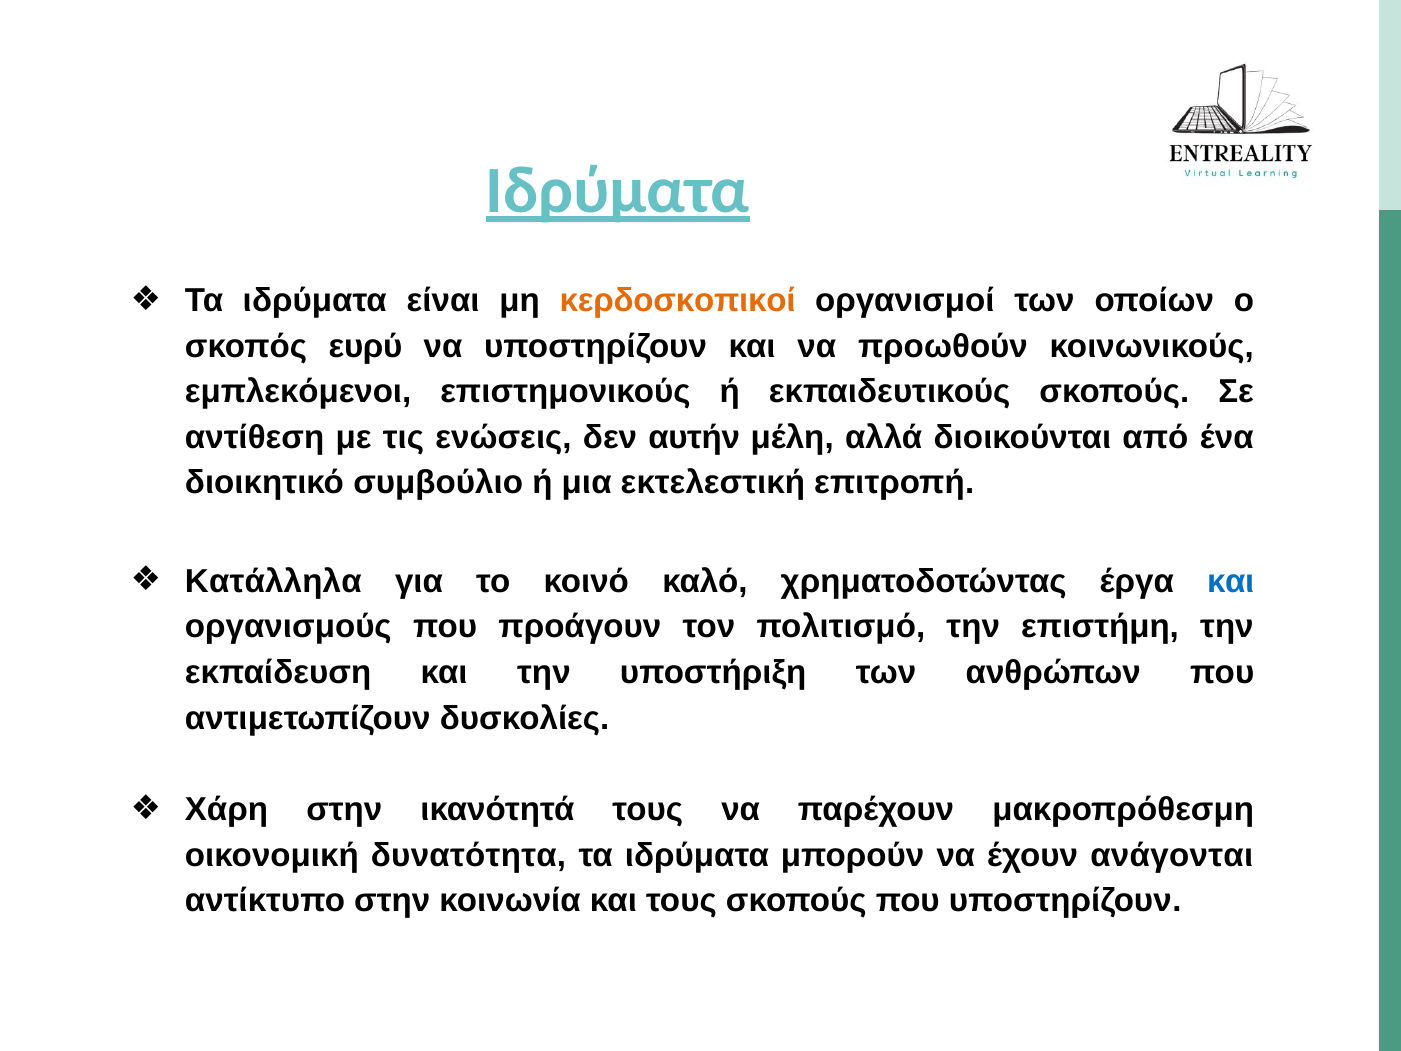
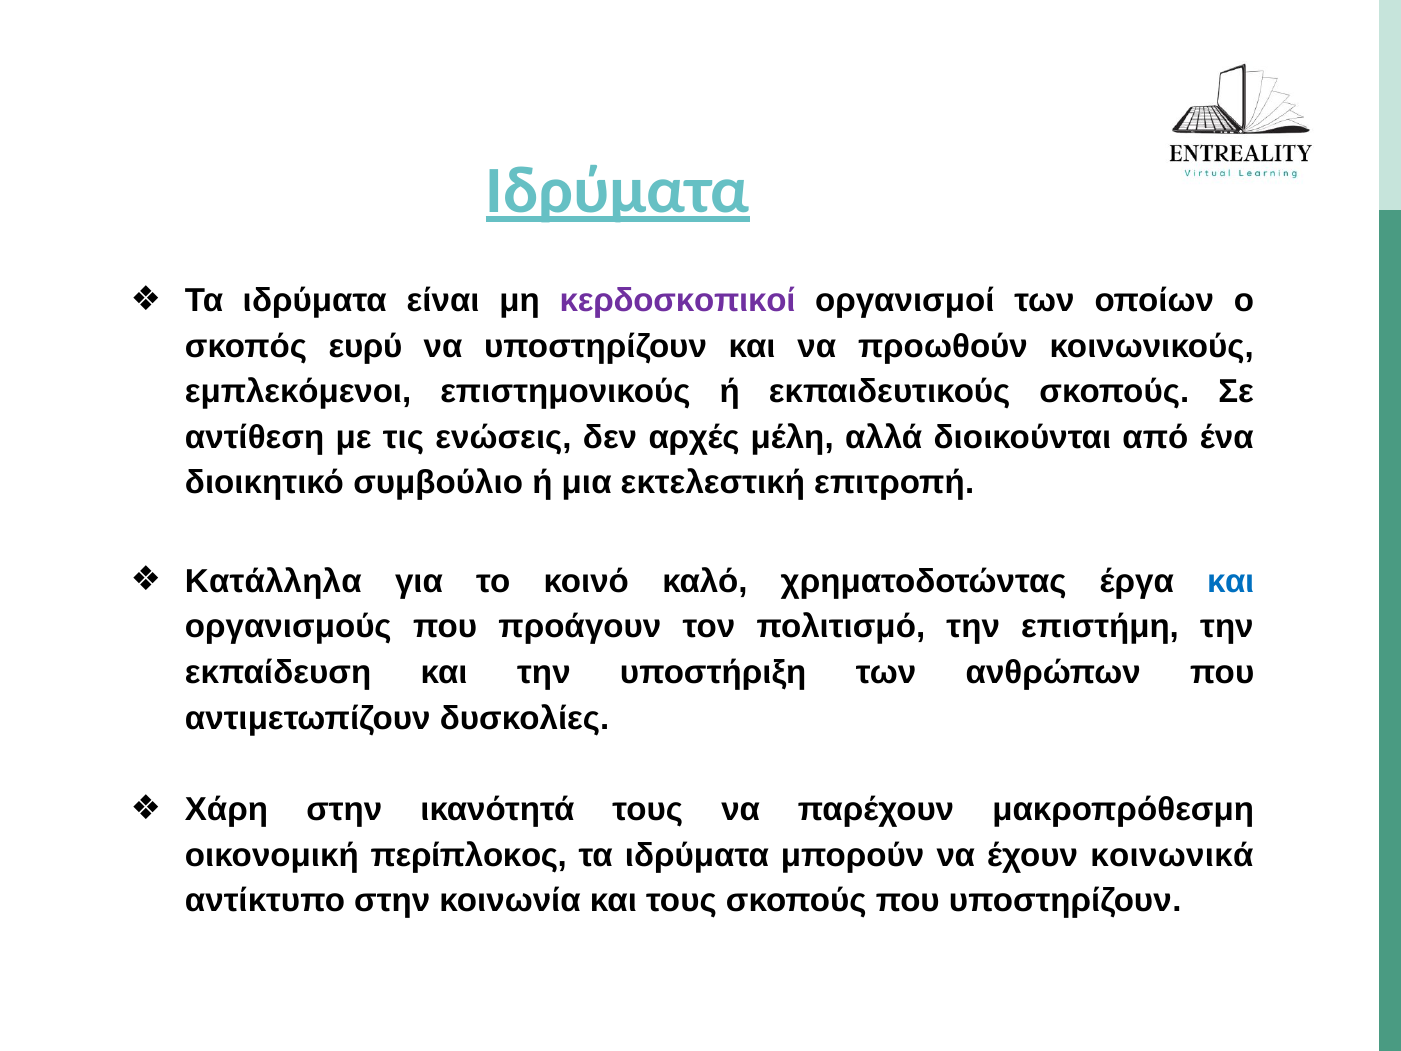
κερδοσκοπικοί colour: orange -> purple (678, 300)
αυτήν: αυτήν -> αρχές (694, 437)
δυνατότητα: δυνατότητα -> περίπλοκος (469, 855)
ανάγονται: ανάγονται -> κοινωνικά (1172, 855)
